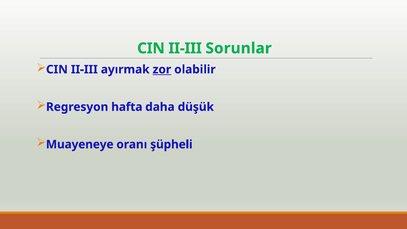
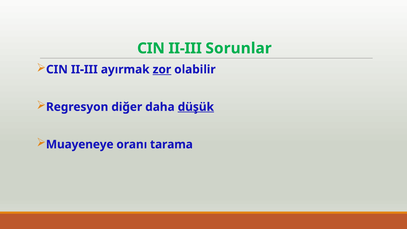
hafta: hafta -> diğer (127, 107)
düşük underline: none -> present (196, 107)
şüpheli: şüpheli -> tarama (171, 144)
